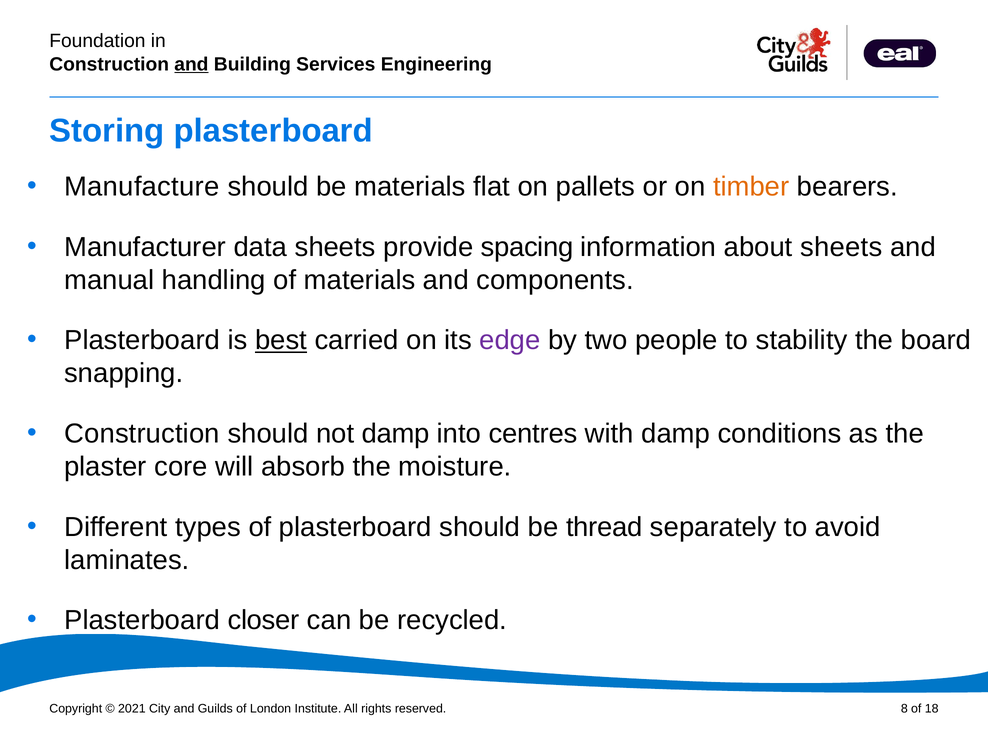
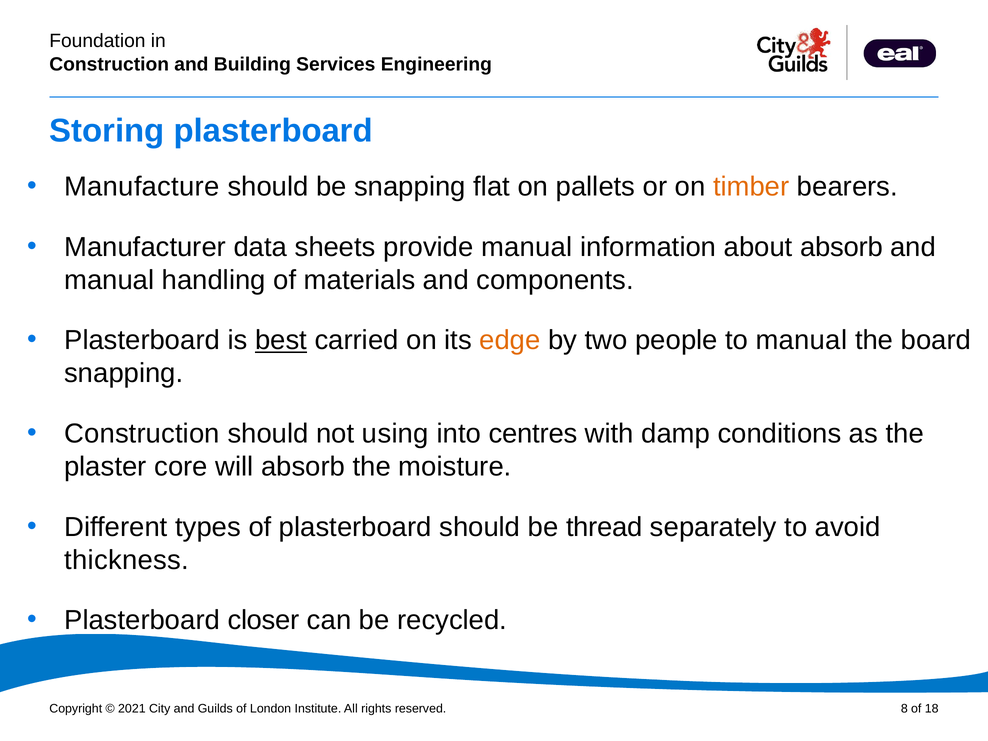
and underline: present -> none (191, 64)
be materials: materials -> snapping (410, 187)
provide spacing: spacing -> manual (527, 247)
about sheets: sheets -> absorb (842, 247)
edge colour: purple -> orange (510, 340)
to stability: stability -> manual (801, 340)
not damp: damp -> using (395, 434)
laminates: laminates -> thickness (127, 560)
